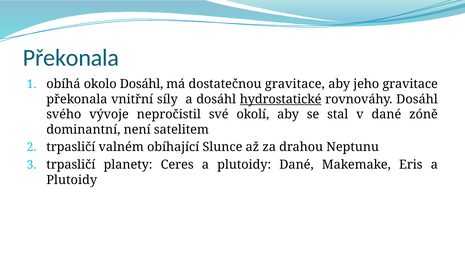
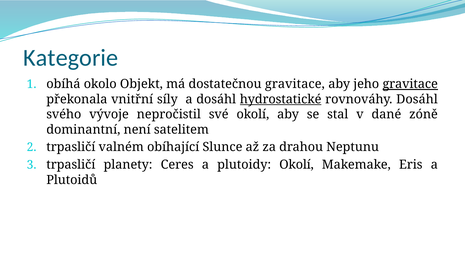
Překonala: Překonala -> Kategorie (71, 58)
okolo Dosáhl: Dosáhl -> Objekt (141, 84)
gravitace underline: none -> present (410, 84)
plutoidy Dané: Dané -> Okolí (297, 165)
Plutoidy: Plutoidy -> Plutoidů (72, 180)
